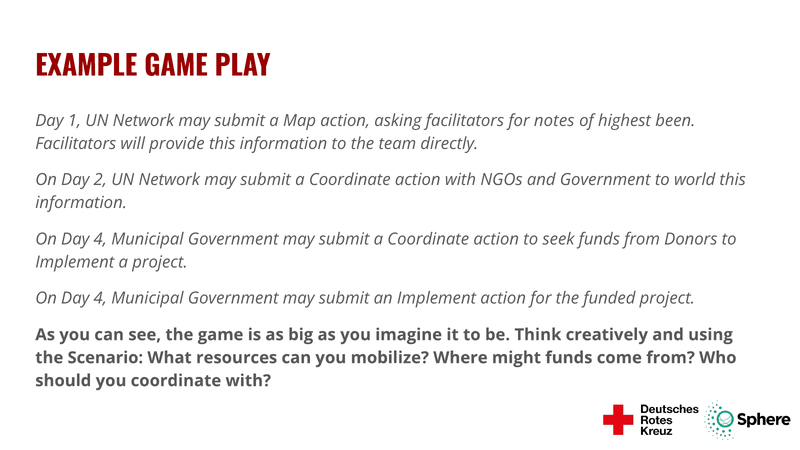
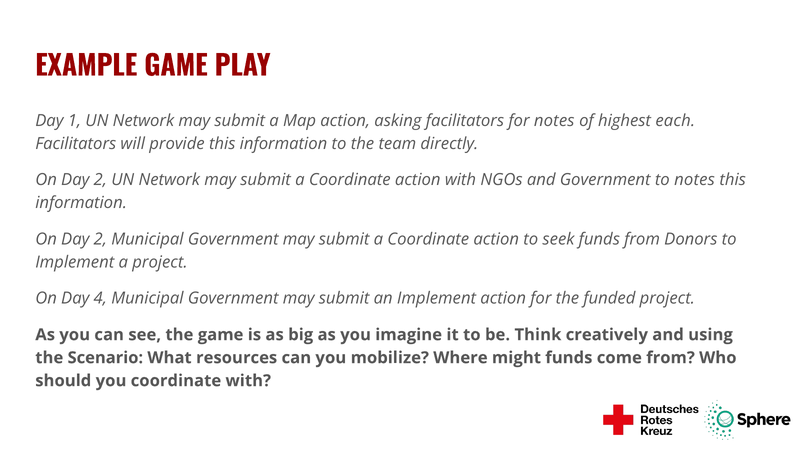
been: been -> each (675, 121)
to world: world -> notes (695, 180)
4: 4 -> 2 (100, 239)
